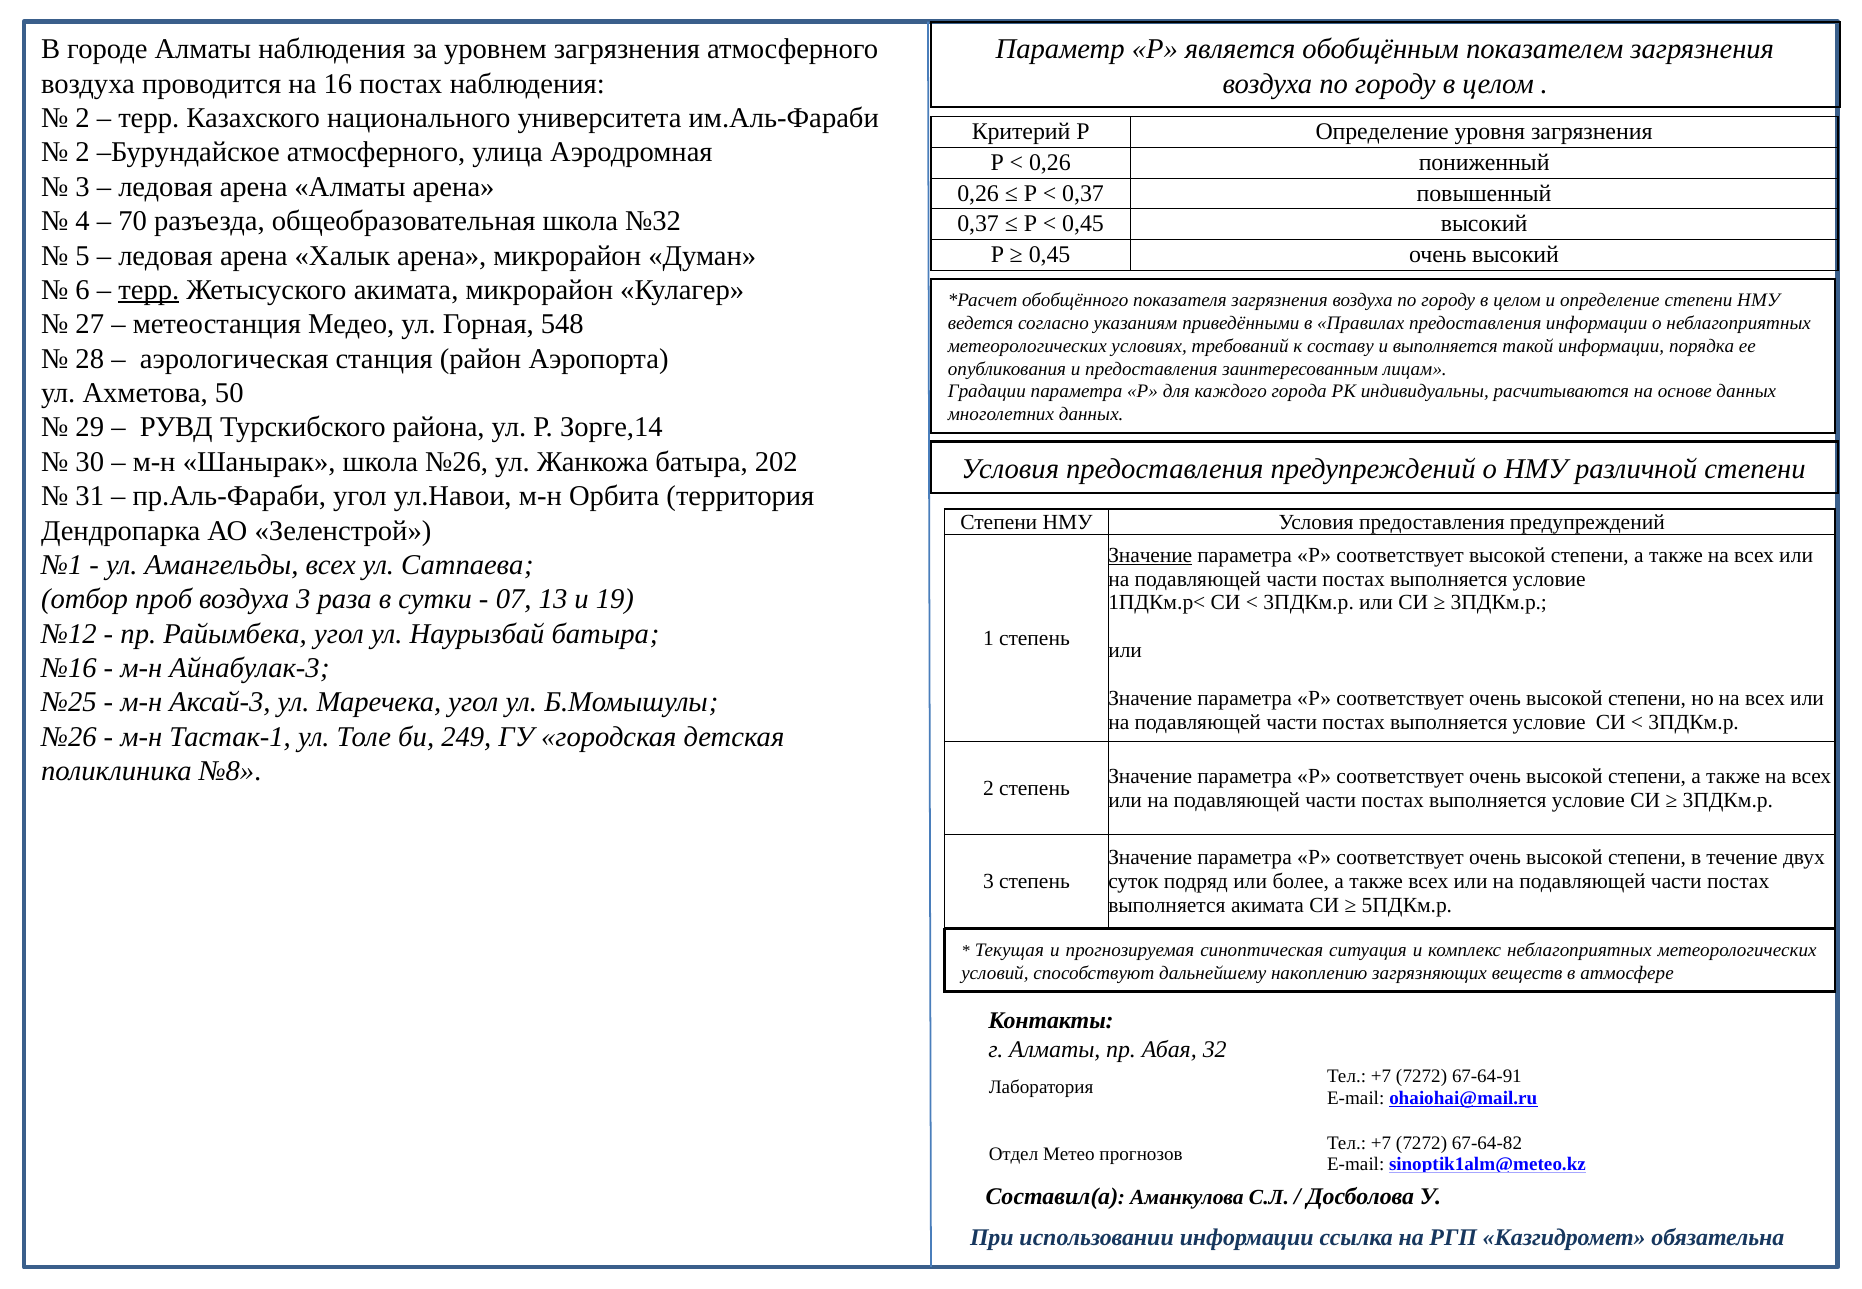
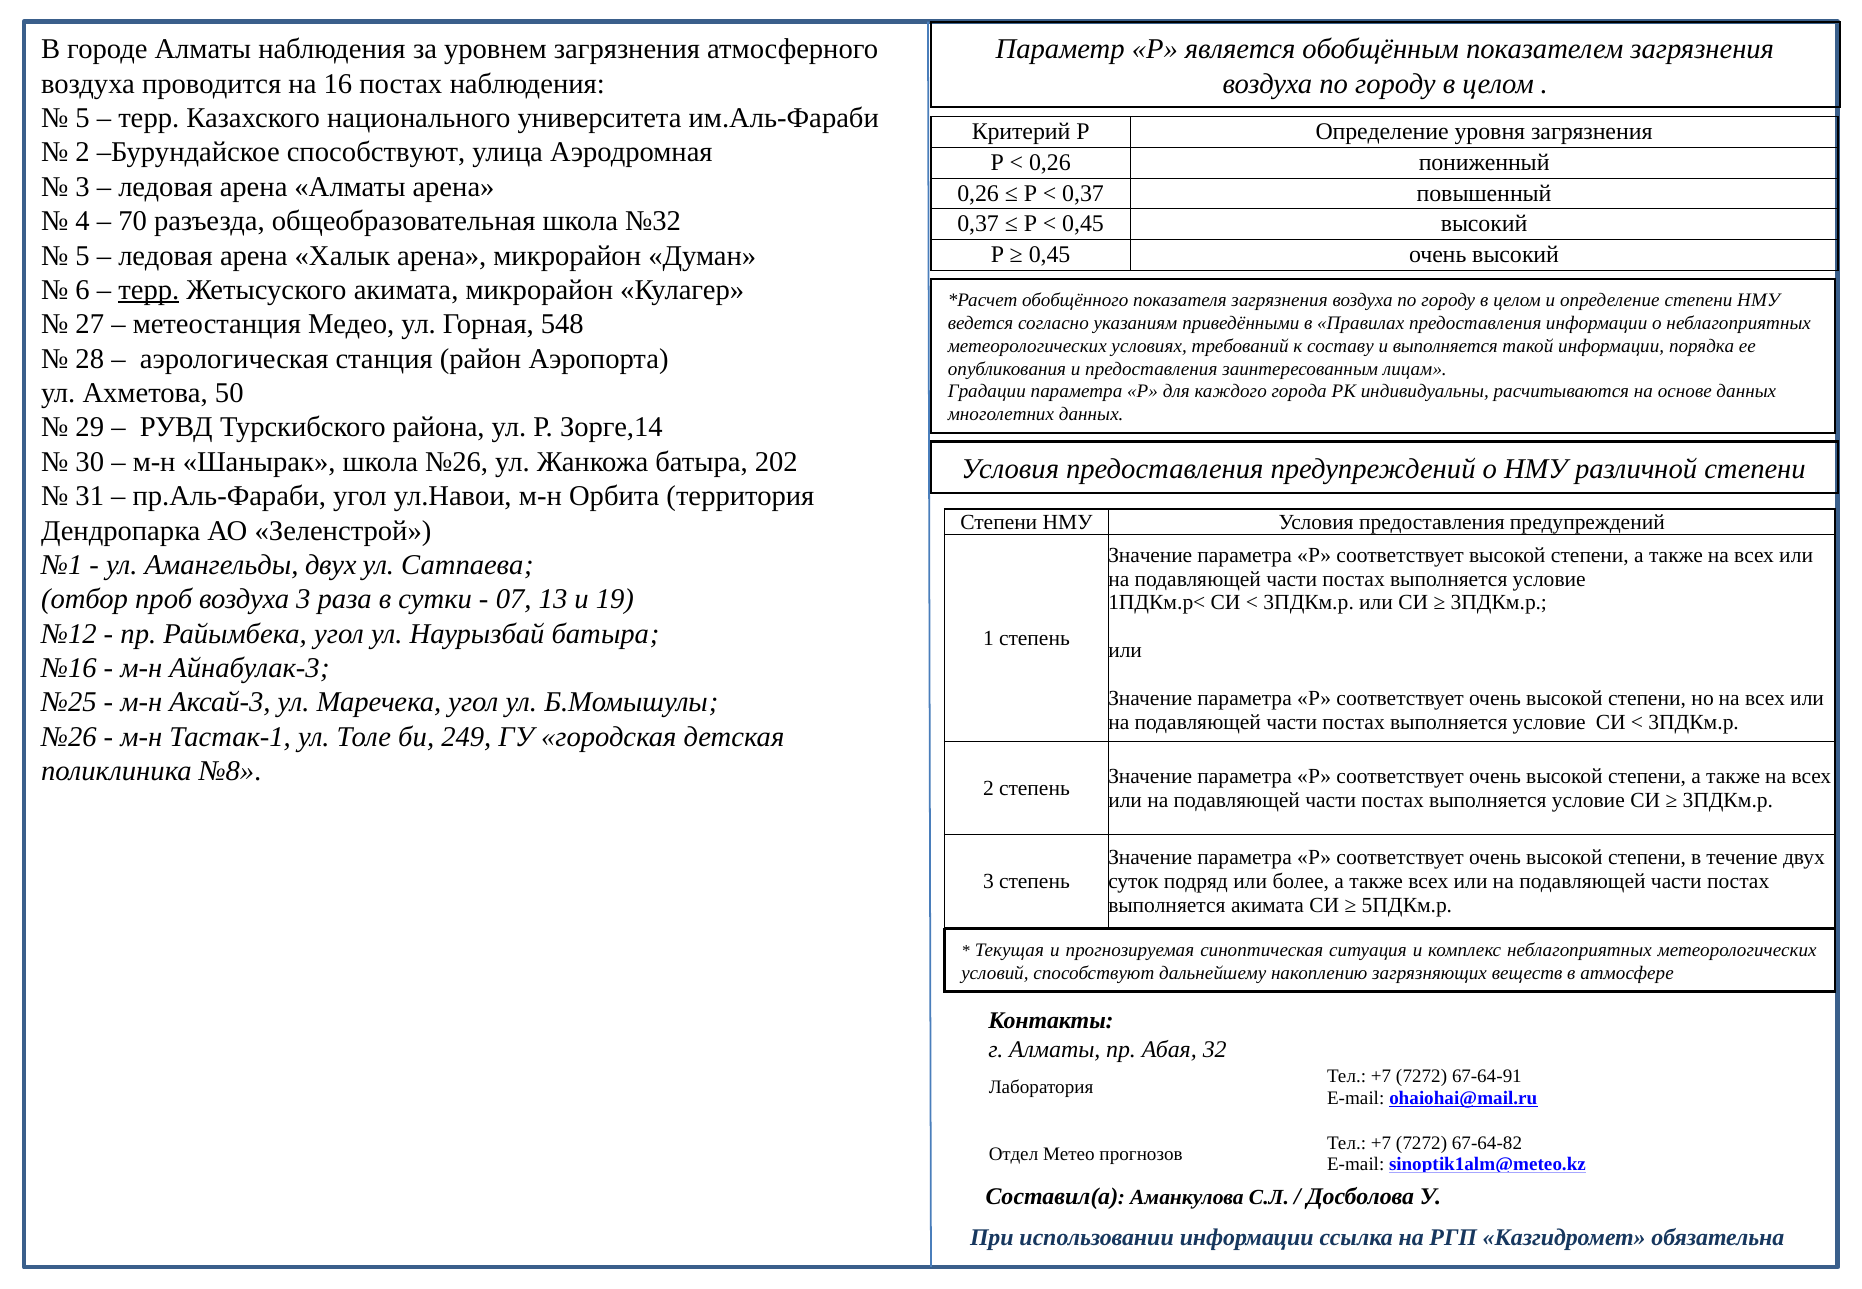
2: 2 -> 5 (83, 118)
Бурундайское атмосферного: атмосферного -> способствуют (376, 152)
Значение underline: present -> none (1150, 555)
Амангельды всех: всех -> двух (331, 565)
